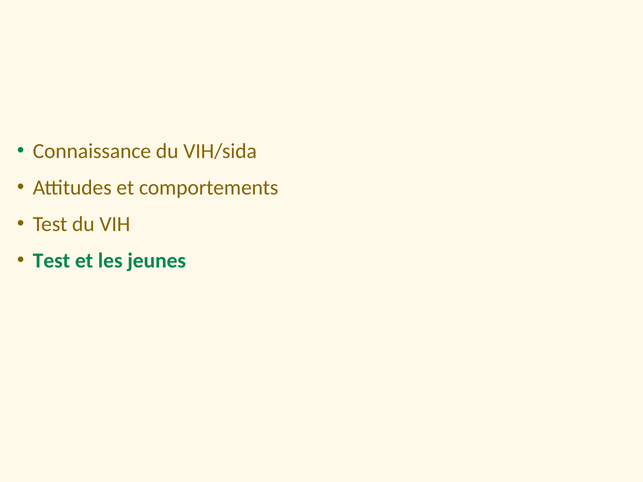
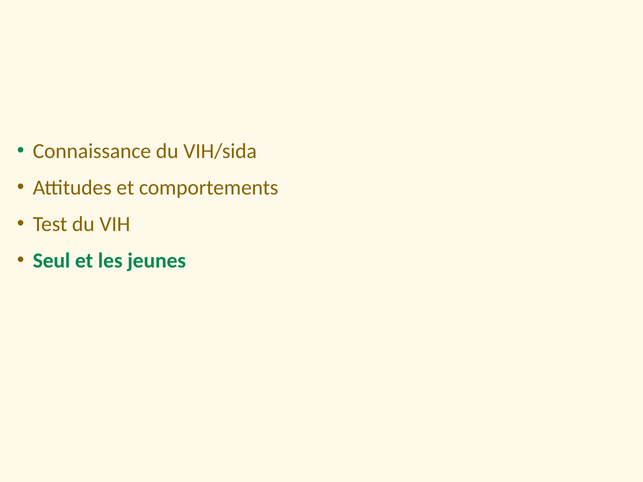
Test: Test -> Seul (51, 261)
